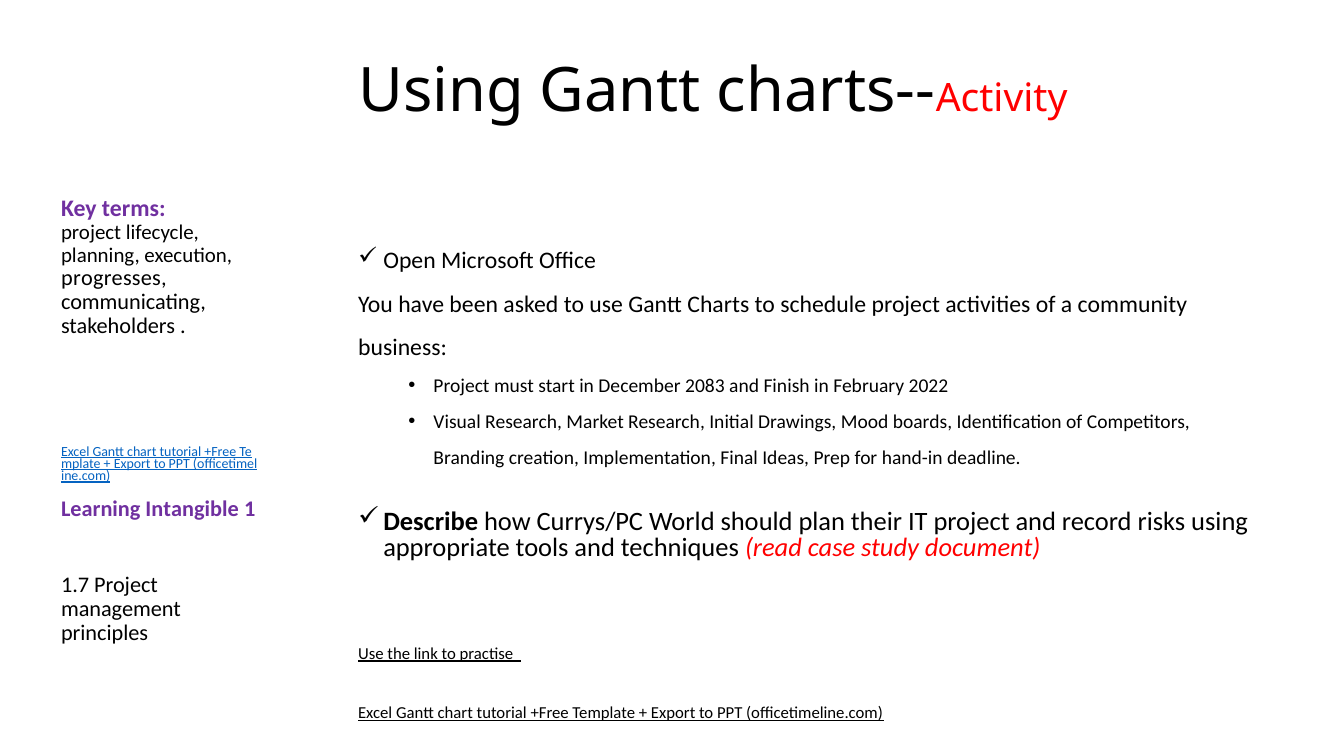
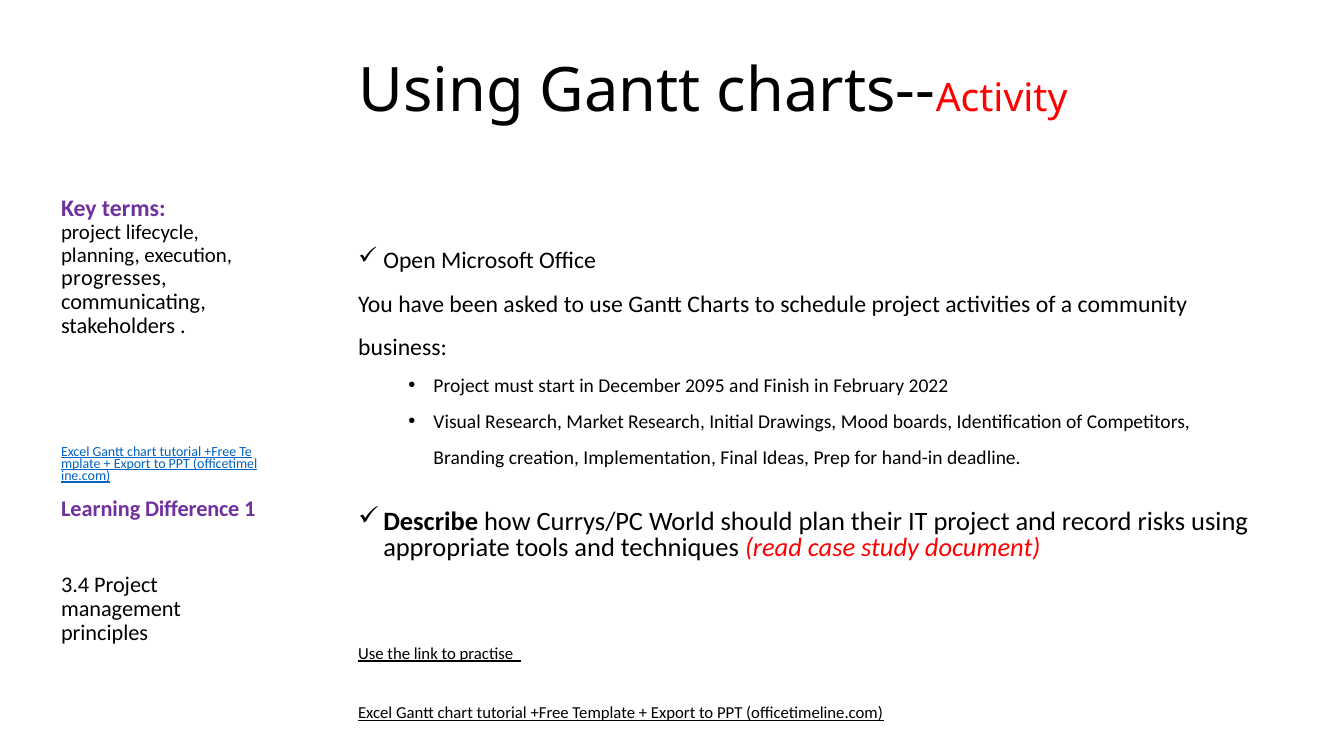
2083: 2083 -> 2095 (705, 386)
Intangible: Intangible -> Difference (192, 509)
1.7: 1.7 -> 3.4 (75, 585)
